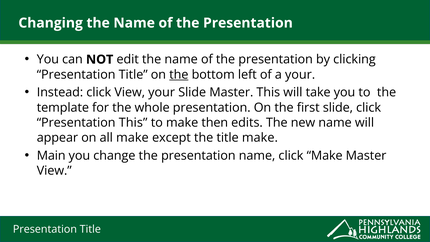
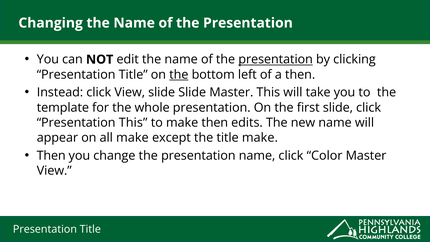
presentation underline: none -> present (276, 59)
a your: your -> then (300, 75)
View your: your -> slide (162, 92)
Main: Main -> Then (51, 156)
click Make: Make -> Color (325, 156)
